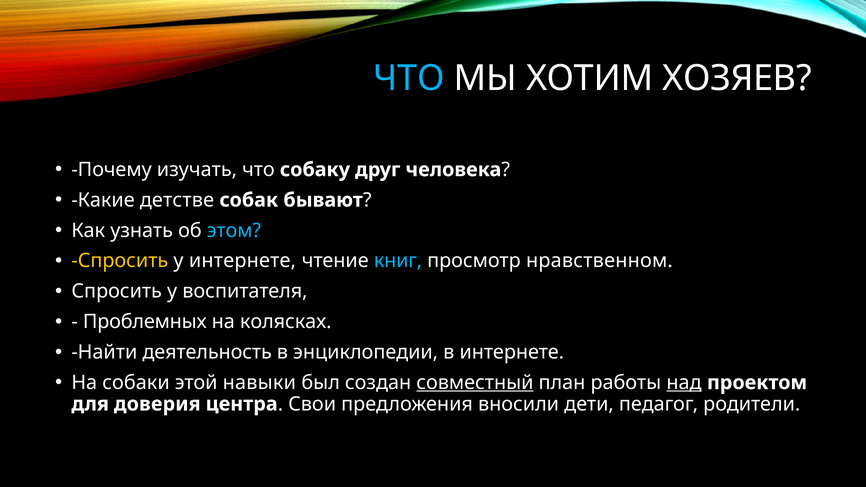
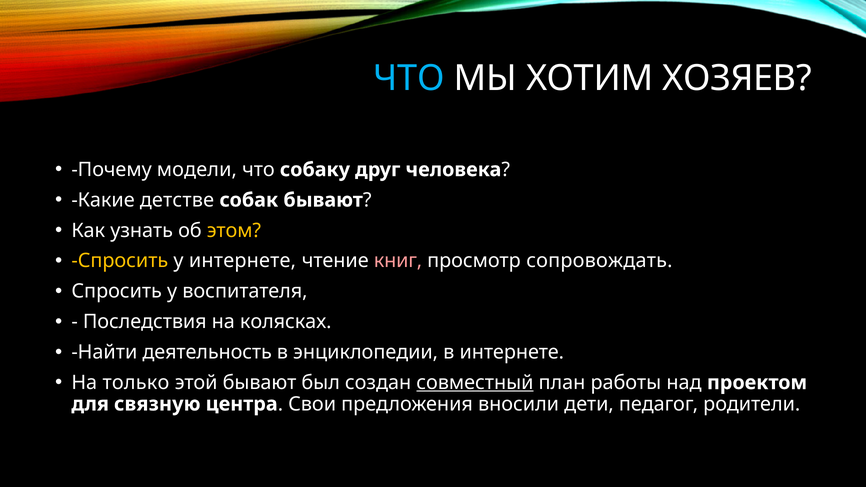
изучать: изучать -> модели (197, 170)
этом colour: light blue -> yellow (234, 231)
книг colour: light blue -> pink (398, 261)
нравственном: нравственном -> сопровождать (599, 261)
Проблемных: Проблемных -> Последствия (145, 322)
собаки: собаки -> только (136, 383)
этой навыки: навыки -> бывают (260, 383)
над underline: present -> none (684, 383)
доверия: доверия -> связную (157, 404)
